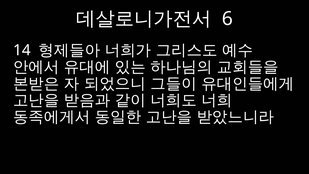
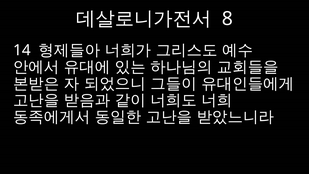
6: 6 -> 8 (227, 19)
